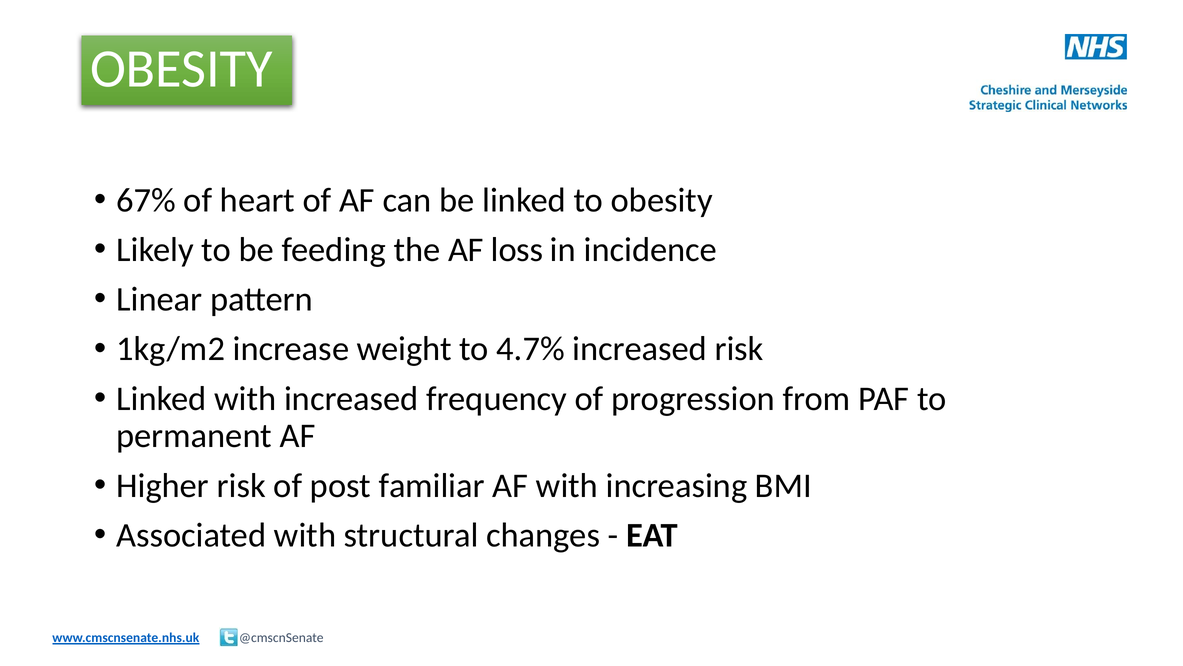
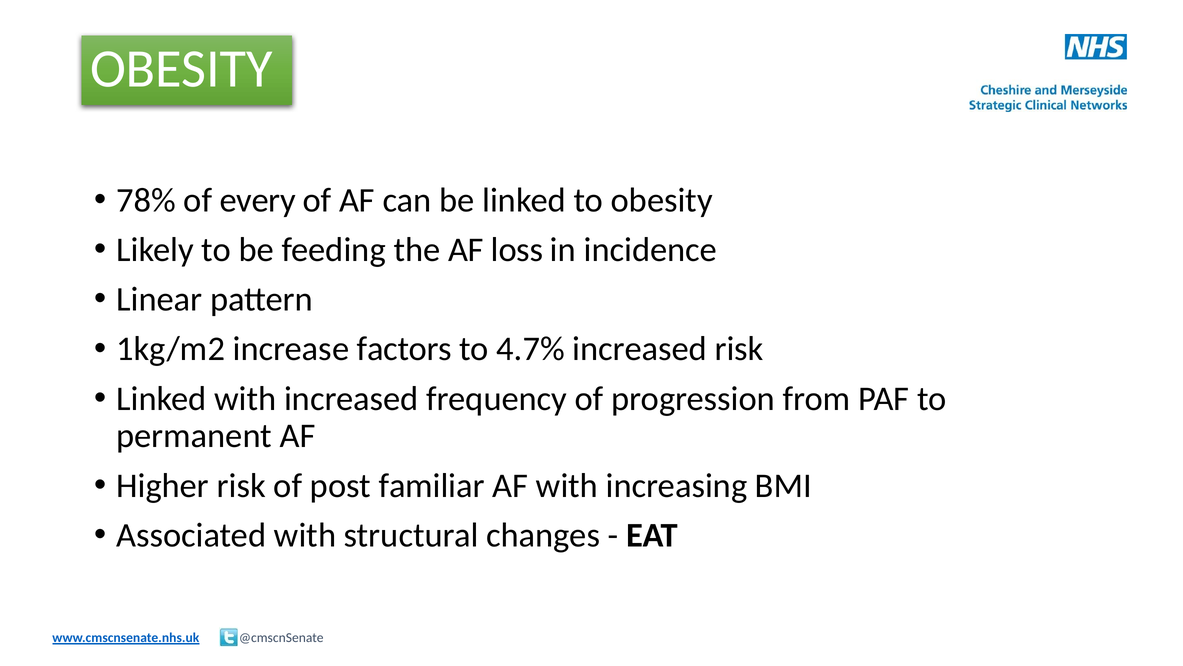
67%: 67% -> 78% (146, 200)
heart: heart -> every (258, 200)
weight: weight -> factors (404, 349)
